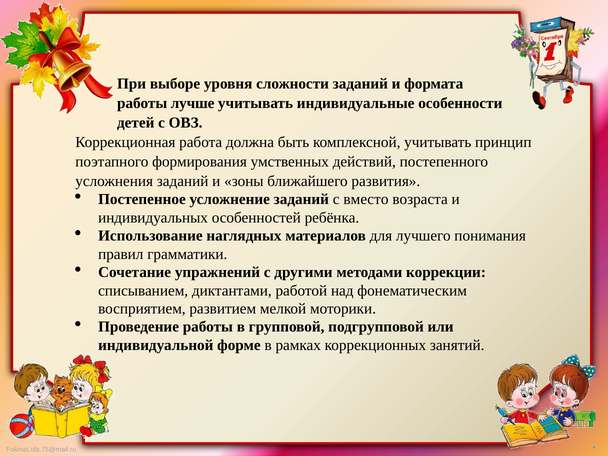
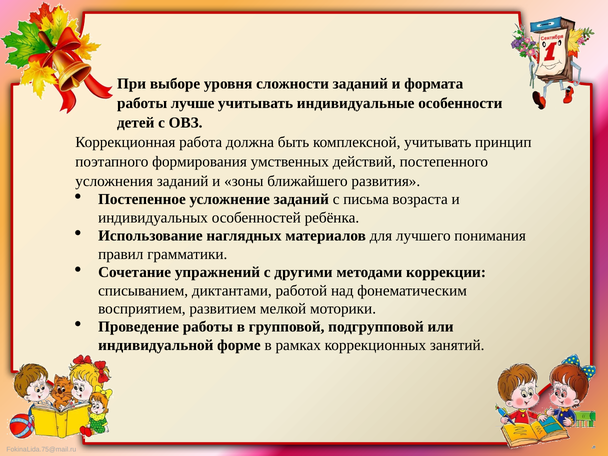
вместо: вместо -> письма (366, 199)
